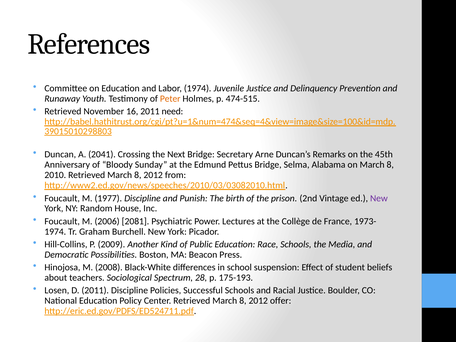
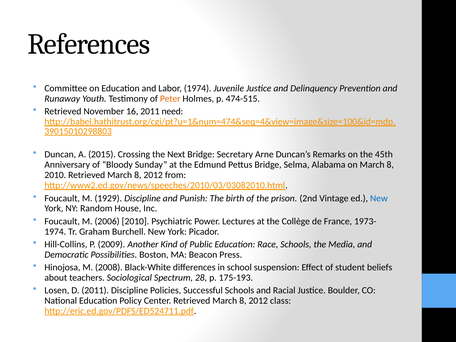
2041: 2041 -> 2015 (102, 154)
1977: 1977 -> 1929 (108, 198)
New colour: purple -> blue (379, 198)
2006 2081: 2081 -> 2010 (135, 221)
offer: offer -> class (281, 301)
